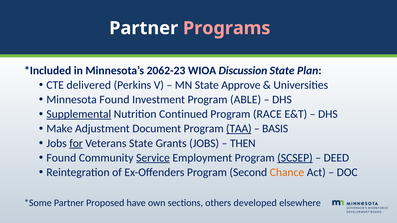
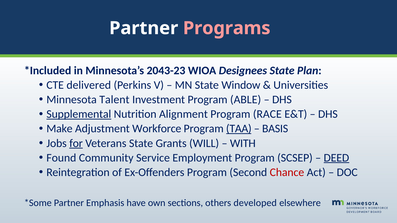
2062-23: 2062-23 -> 2043-23 (166, 71)
Discussion: Discussion -> Designees (243, 71)
Approve: Approve -> Window (241, 85)
Minnesota Found: Found -> Talent (114, 100)
Continued: Continued -> Alignment (183, 114)
Document: Document -> Workforce (157, 129)
Grants JOBS: JOBS -> WILL (204, 143)
THEN: THEN -> WITH (243, 143)
Service underline: present -> none (153, 158)
SCSEP underline: present -> none (295, 158)
DEED underline: none -> present (336, 158)
Chance colour: orange -> red (287, 172)
Proposed: Proposed -> Emphasis (105, 203)
